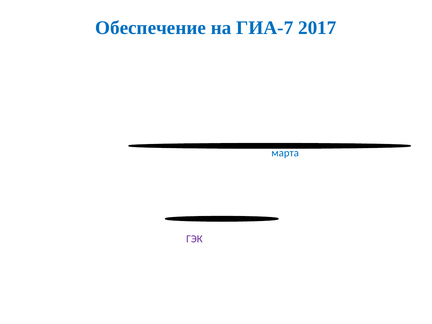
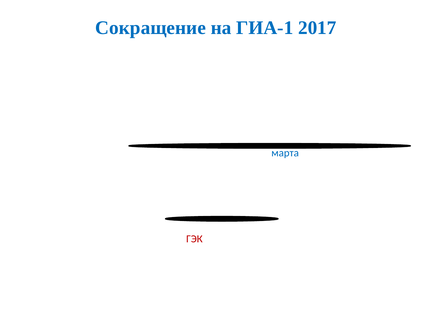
Обеспечение: Обеспечение -> Сокращение (151, 28)
ГИА-7: ГИА-7 -> ГИА-1 (265, 28)
ГЭК colour: purple -> red (194, 239)
